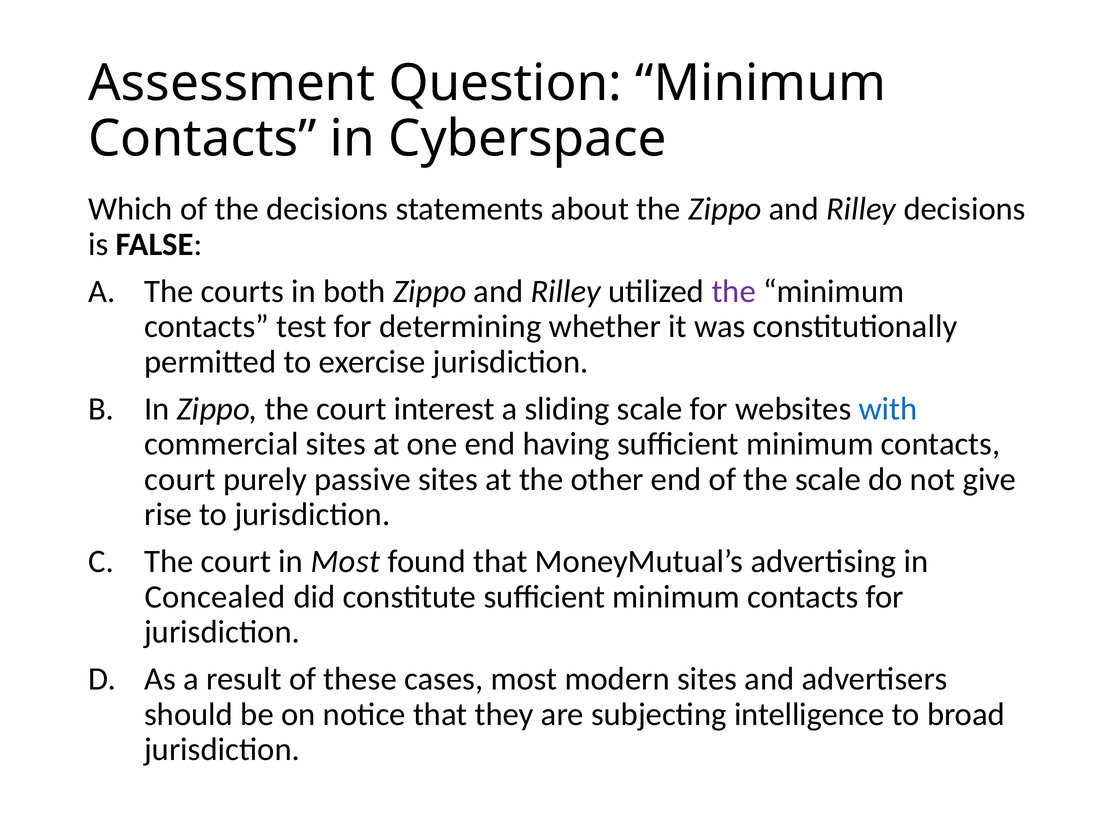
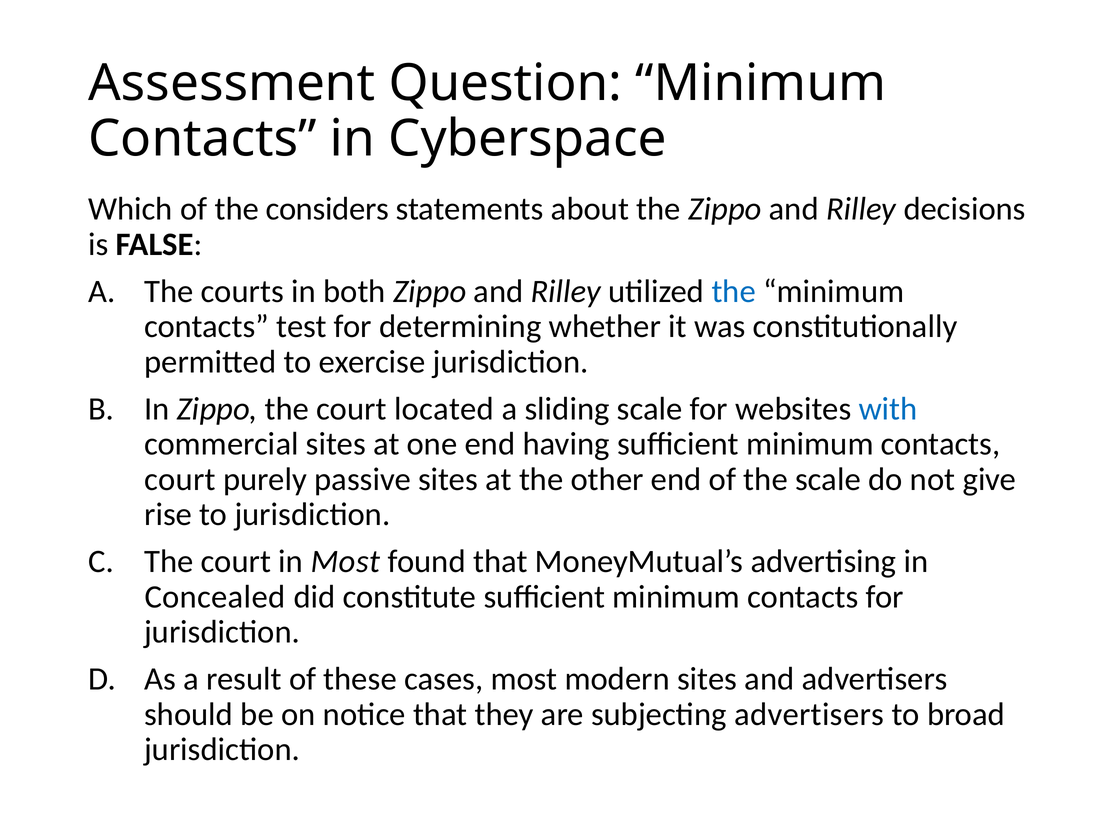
the decisions: decisions -> considers (327, 209)
the colour: purple -> blue (734, 291)
interest: interest -> located (444, 409)
subjecting intelligence: intelligence -> advertisers (809, 714)
